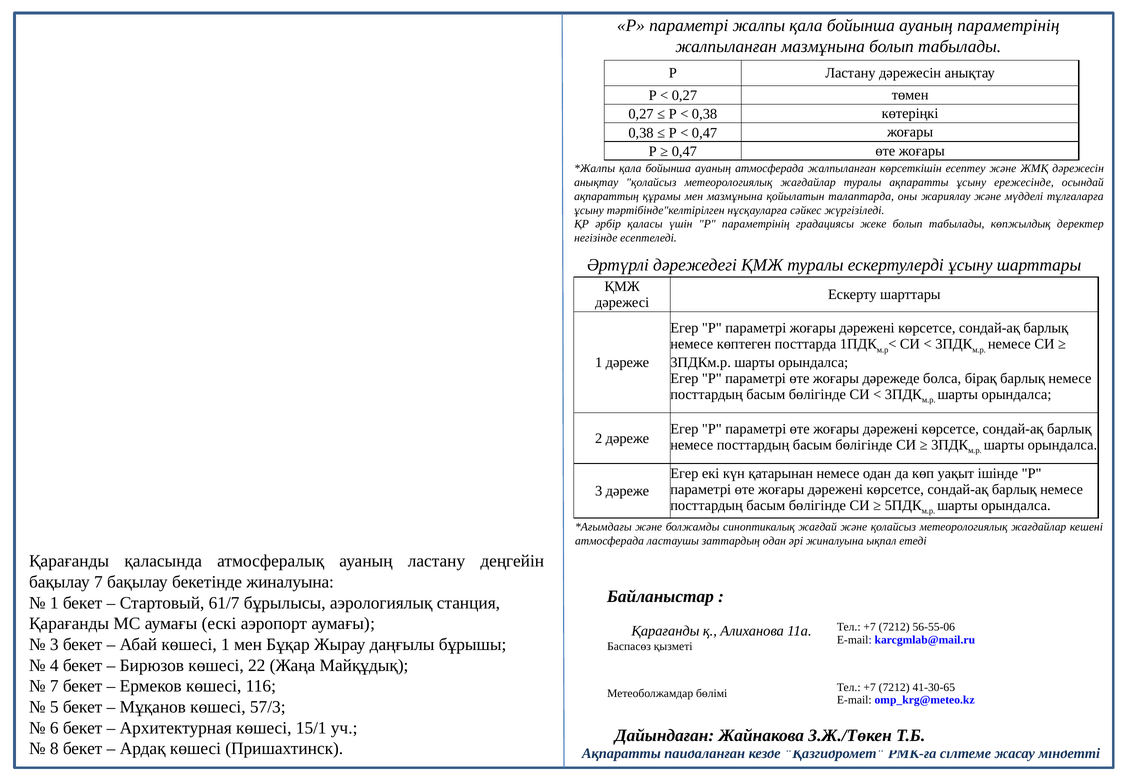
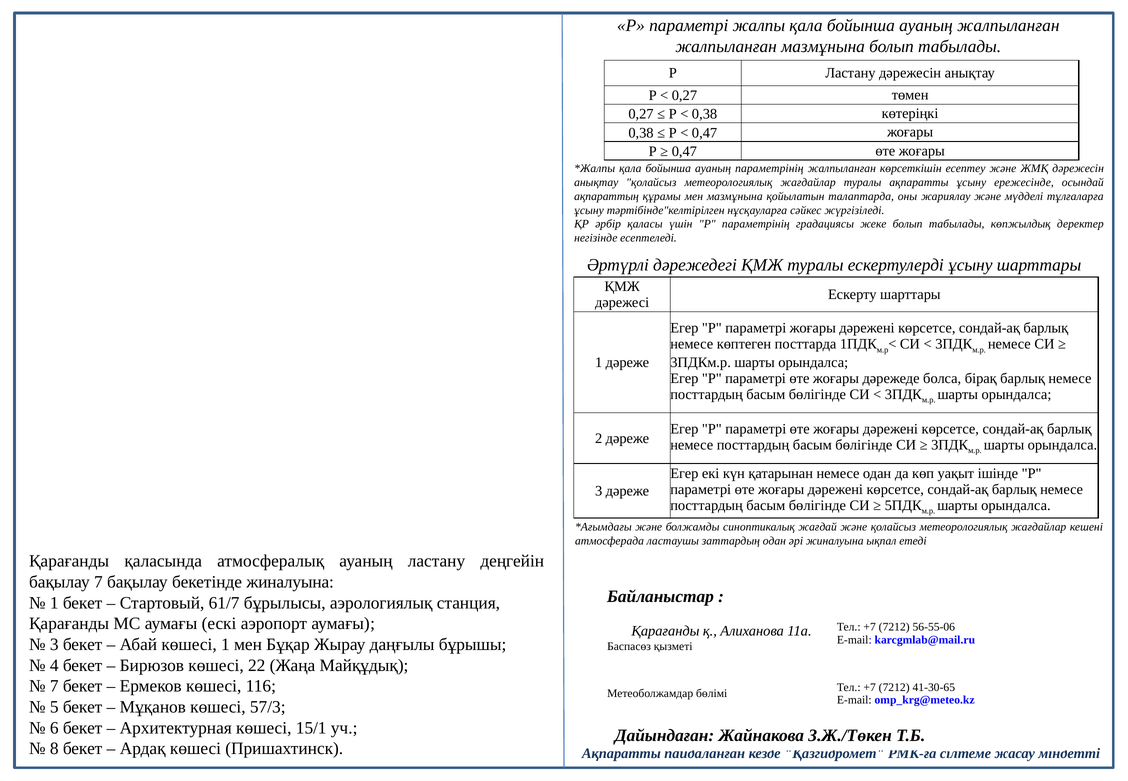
ауаның параметрінің: параметрінің -> жалпыланған (1008, 25)
ауаның атмосферада: атмосферада -> параметрінің (769, 169)
